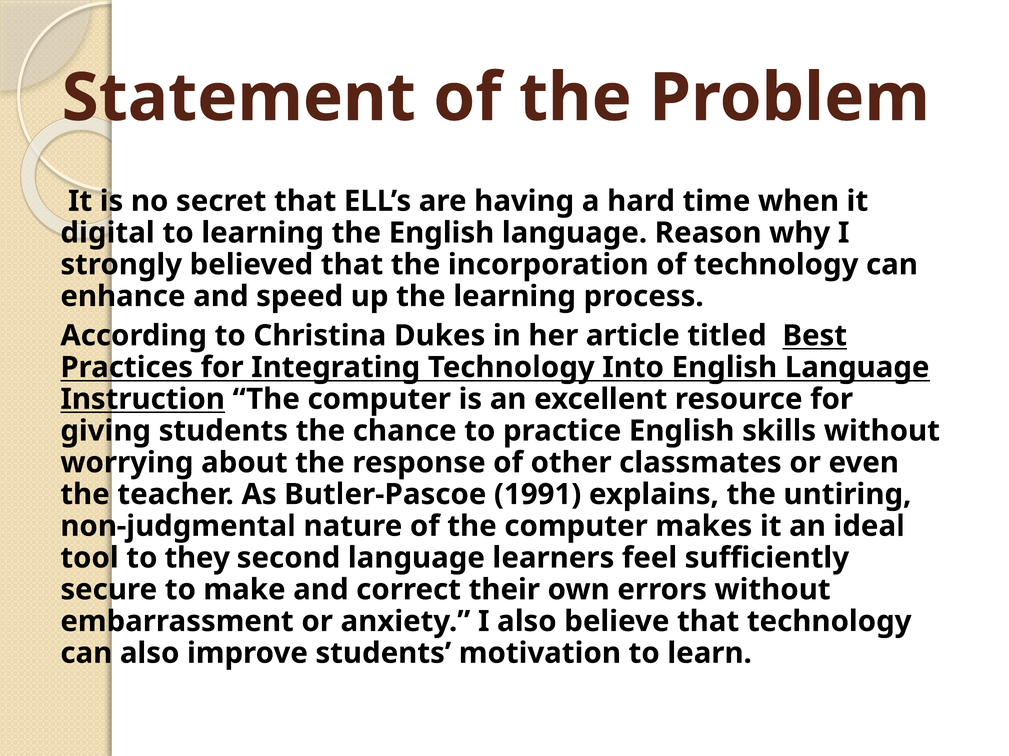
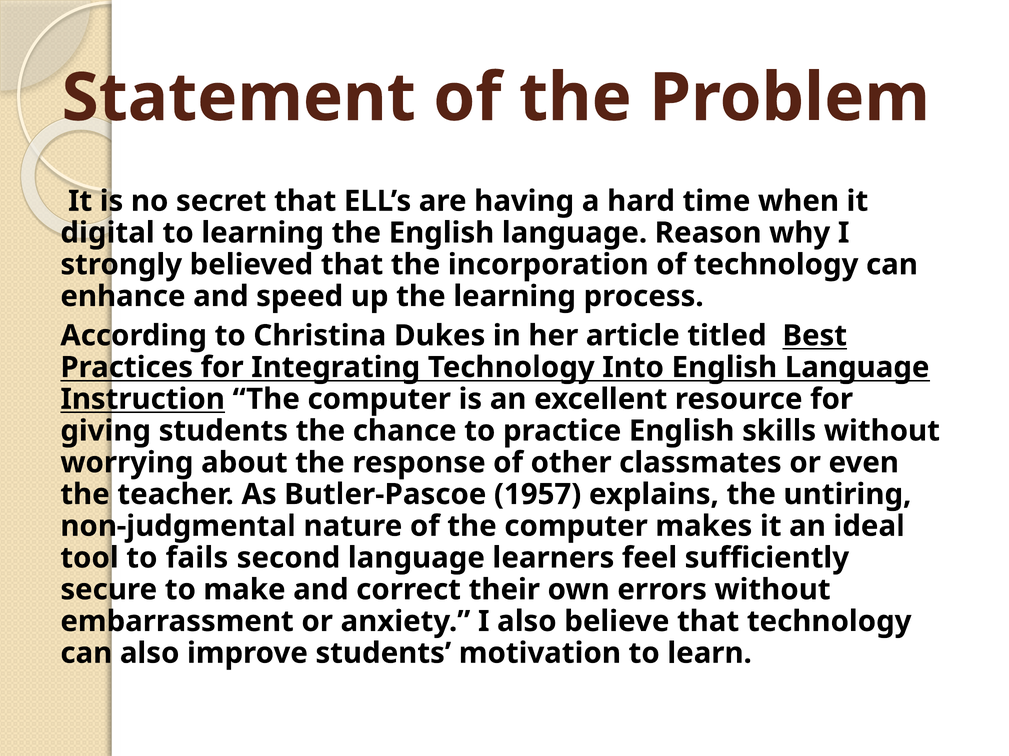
1991: 1991 -> 1957 (538, 495)
they: they -> fails (197, 558)
